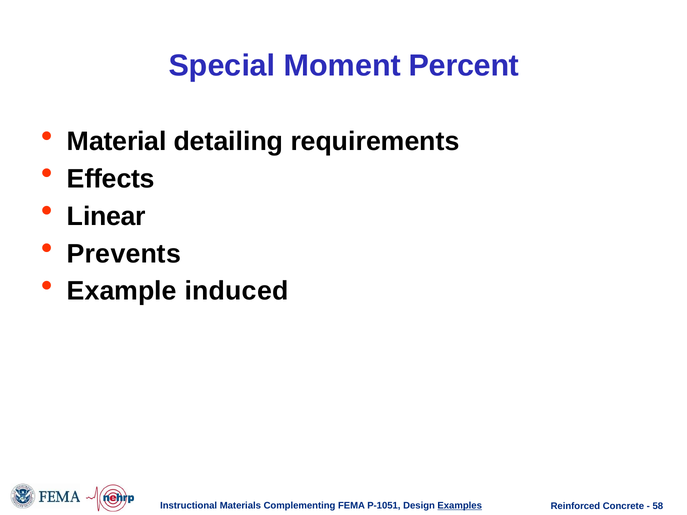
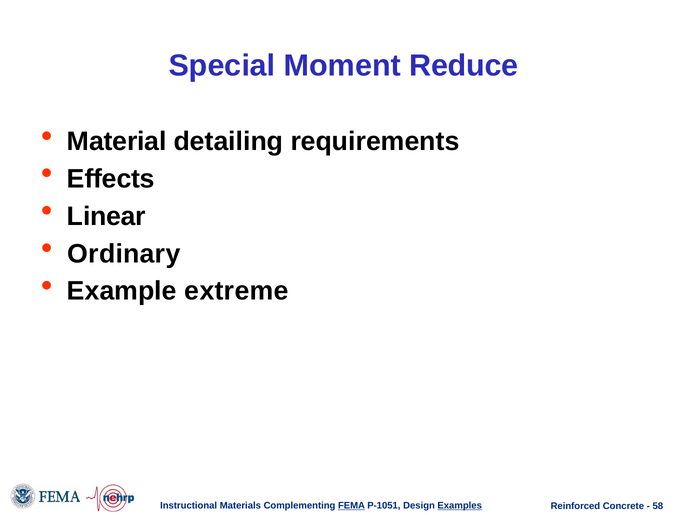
Percent: Percent -> Reduce (464, 66)
Prevents: Prevents -> Ordinary (124, 254)
induced: induced -> extreme (236, 291)
FEMA underline: none -> present (352, 506)
